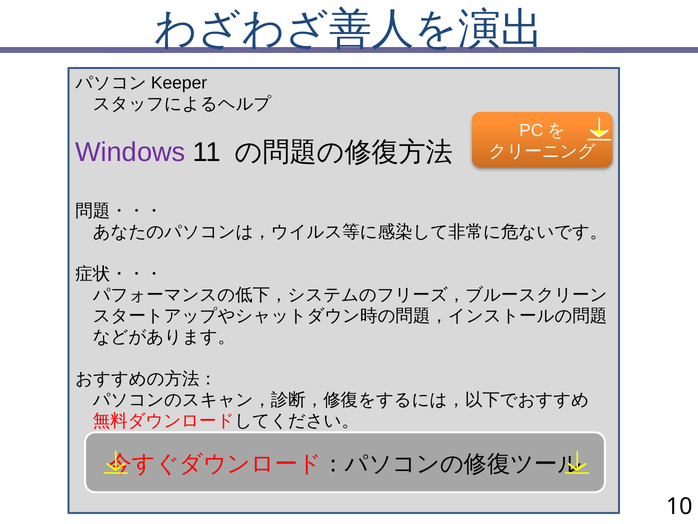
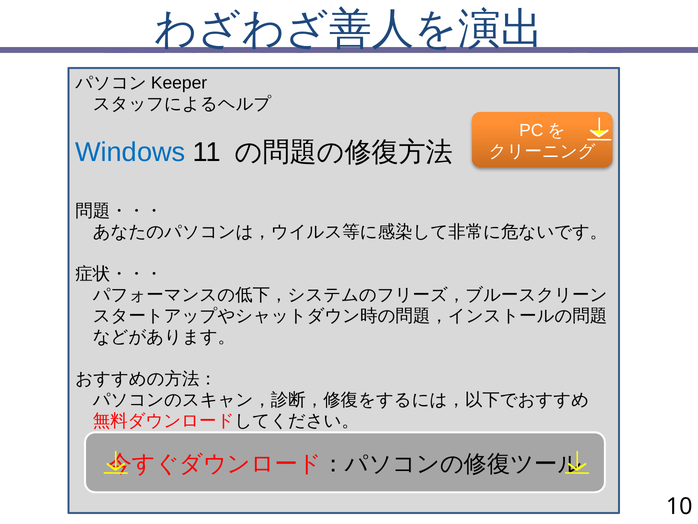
Windows colour: purple -> blue (130, 152)
